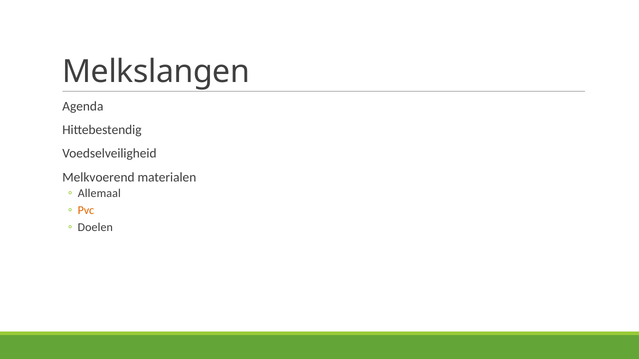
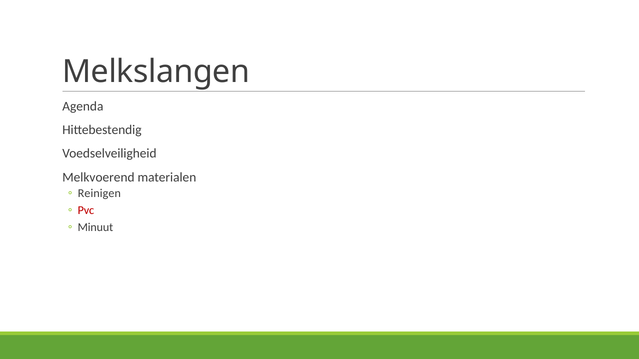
Allemaal: Allemaal -> Reinigen (99, 194)
Pvc colour: orange -> red (86, 211)
Doelen: Doelen -> Minuut (95, 228)
